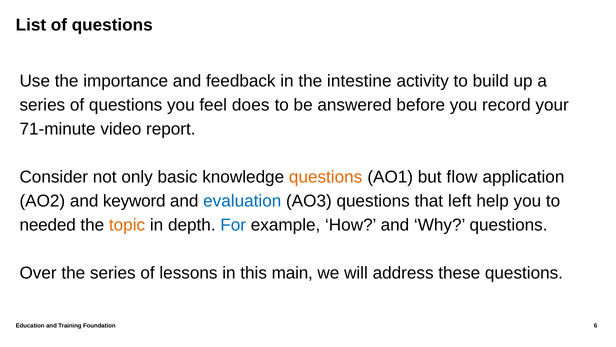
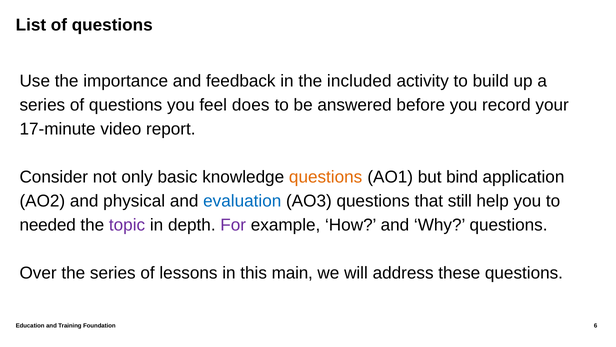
intestine: intestine -> included (359, 81)
71-minute: 71-minute -> 17-minute (58, 129)
flow: flow -> bind (462, 177)
keyword: keyword -> physical (134, 201)
left: left -> still (460, 201)
topic colour: orange -> purple (127, 225)
For colour: blue -> purple (233, 225)
